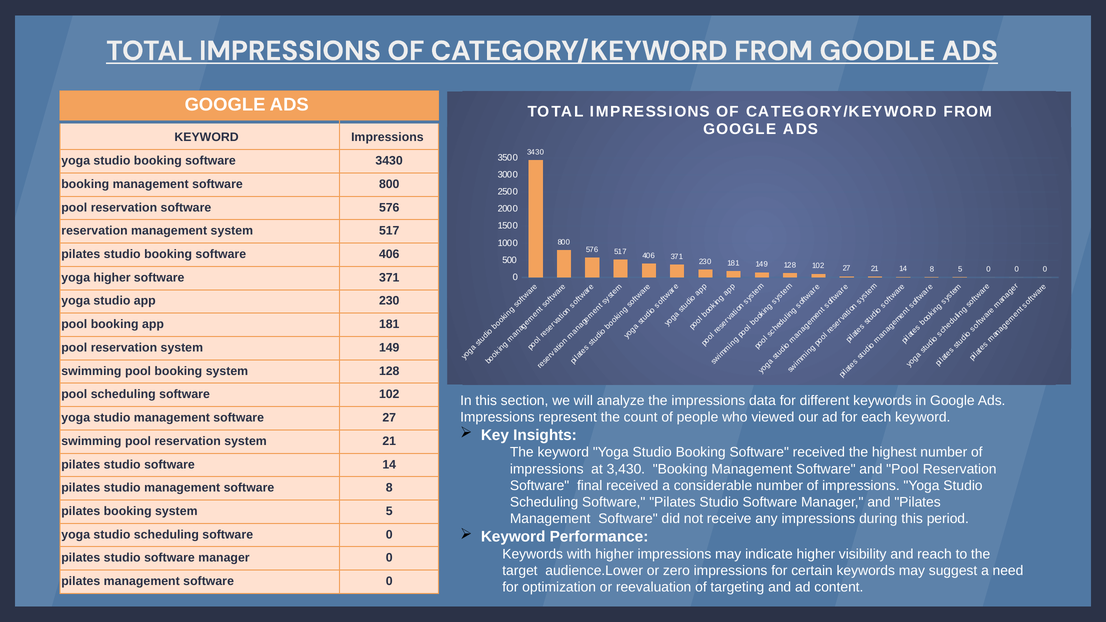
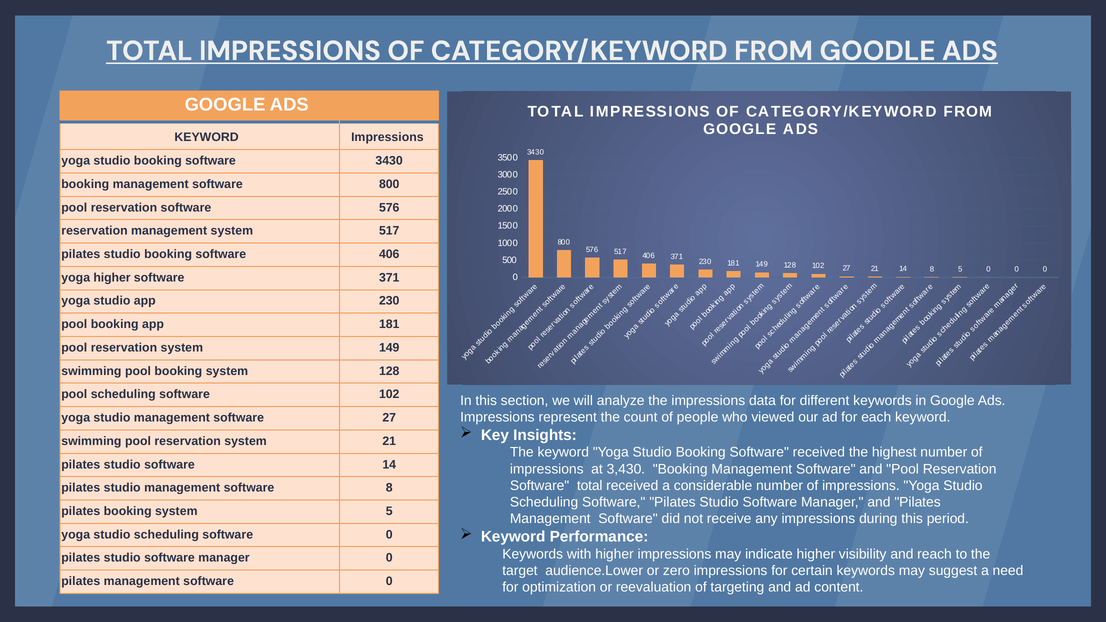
Software final: final -> total (590, 486)
